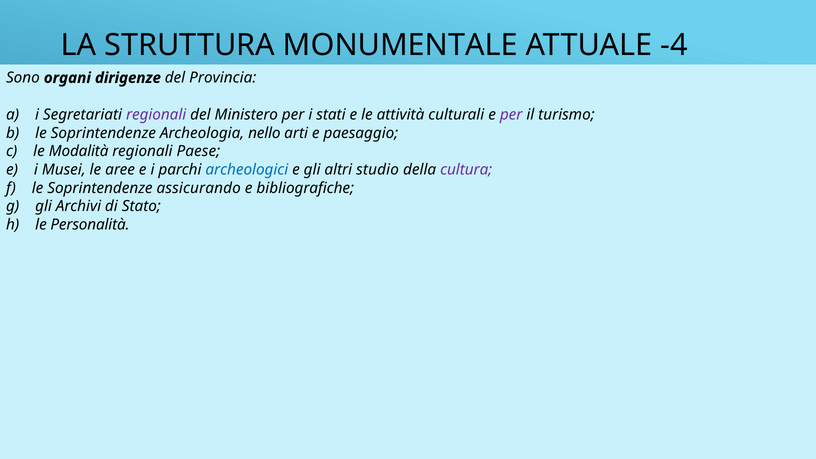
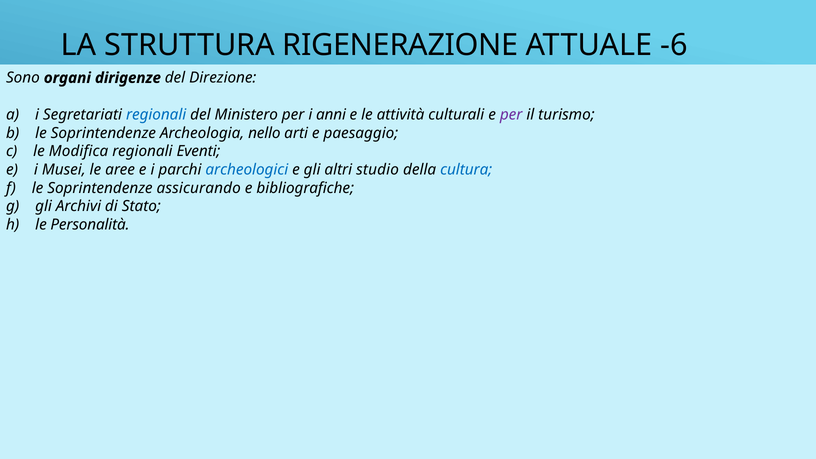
MONUMENTALE: MONUMENTALE -> RIGENERAZIONE (400, 45)
-4: -4 -> -6 (674, 45)
Provincia: Provincia -> Direzione (223, 78)
regionali colour: purple -> blue (156, 115)
stati: stati -> anni (331, 115)
Modalità: Modalità -> Modifica (79, 151)
Paese: Paese -> Eventi (198, 151)
cultura colour: purple -> blue (466, 170)
